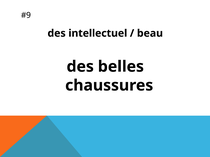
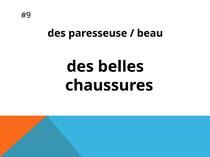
intellectuel: intellectuel -> paresseuse (98, 33)
